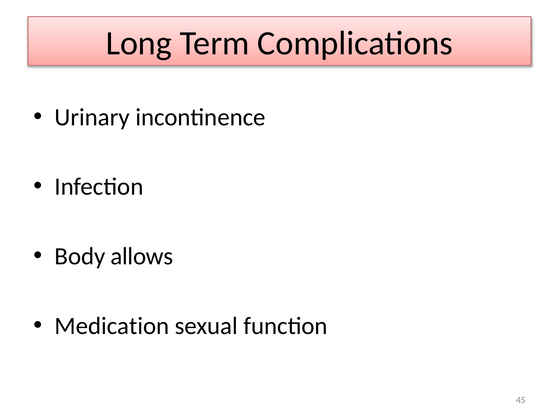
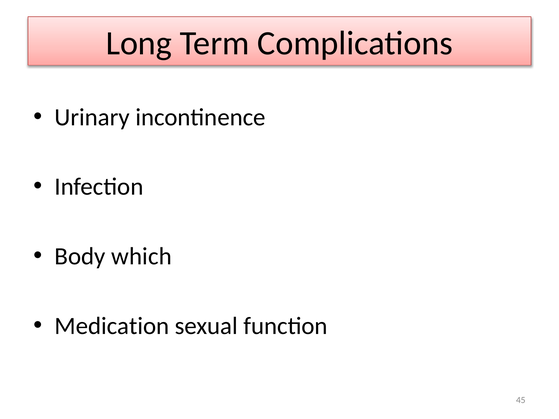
allows: allows -> which (142, 256)
